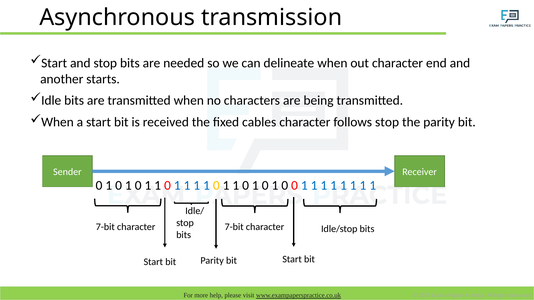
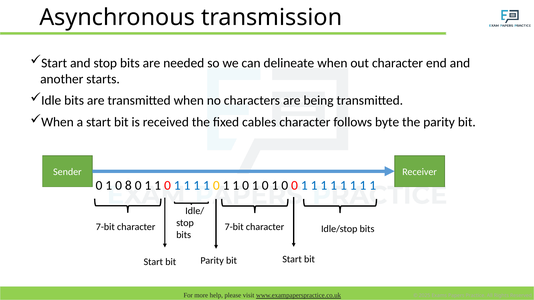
follows stop: stop -> byte (387, 122)
1: 1 -> 8 (128, 186)
